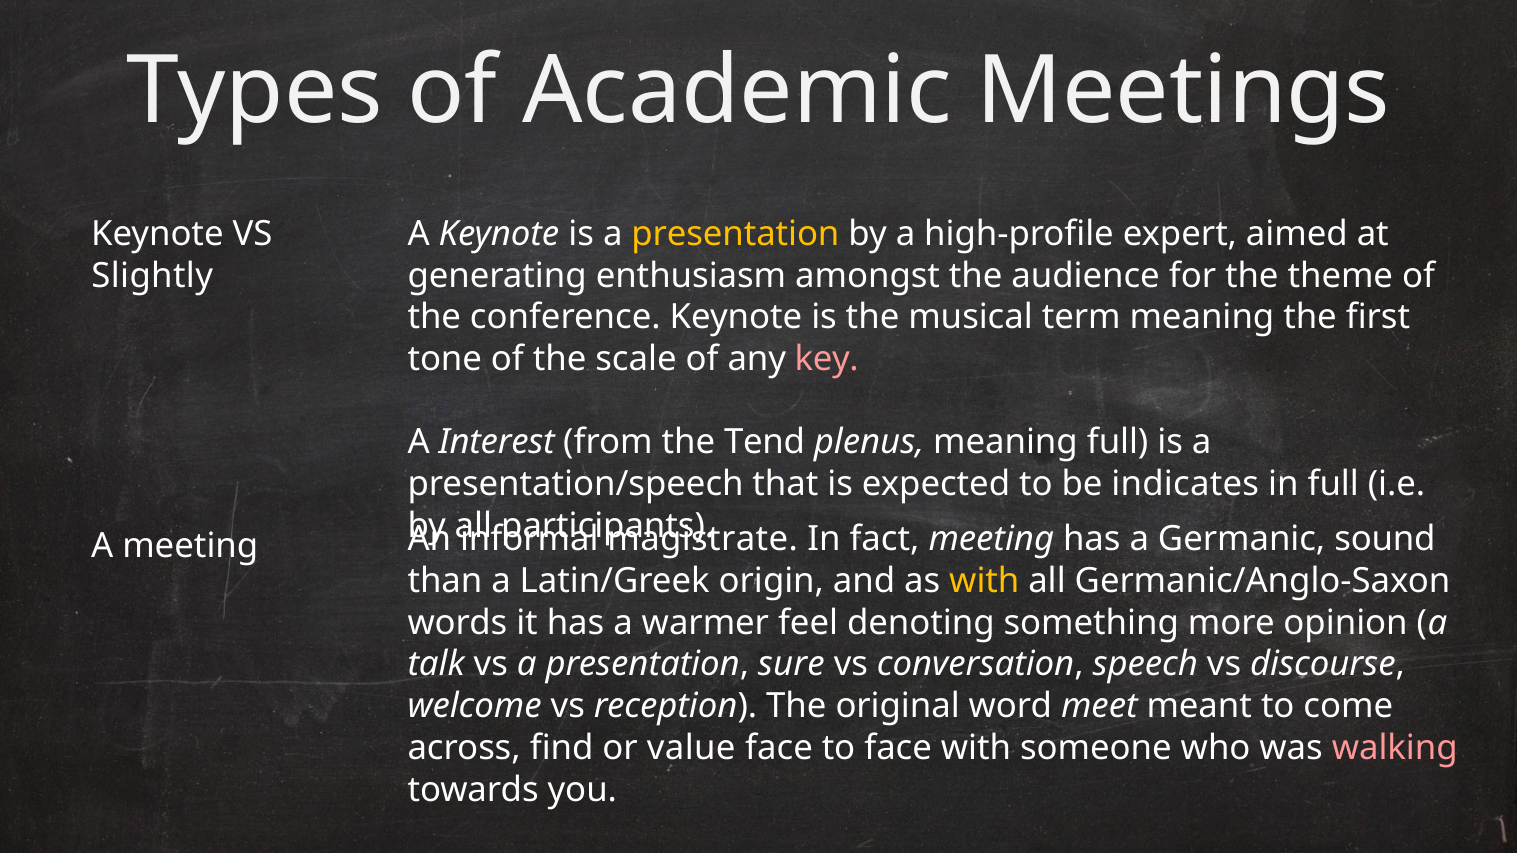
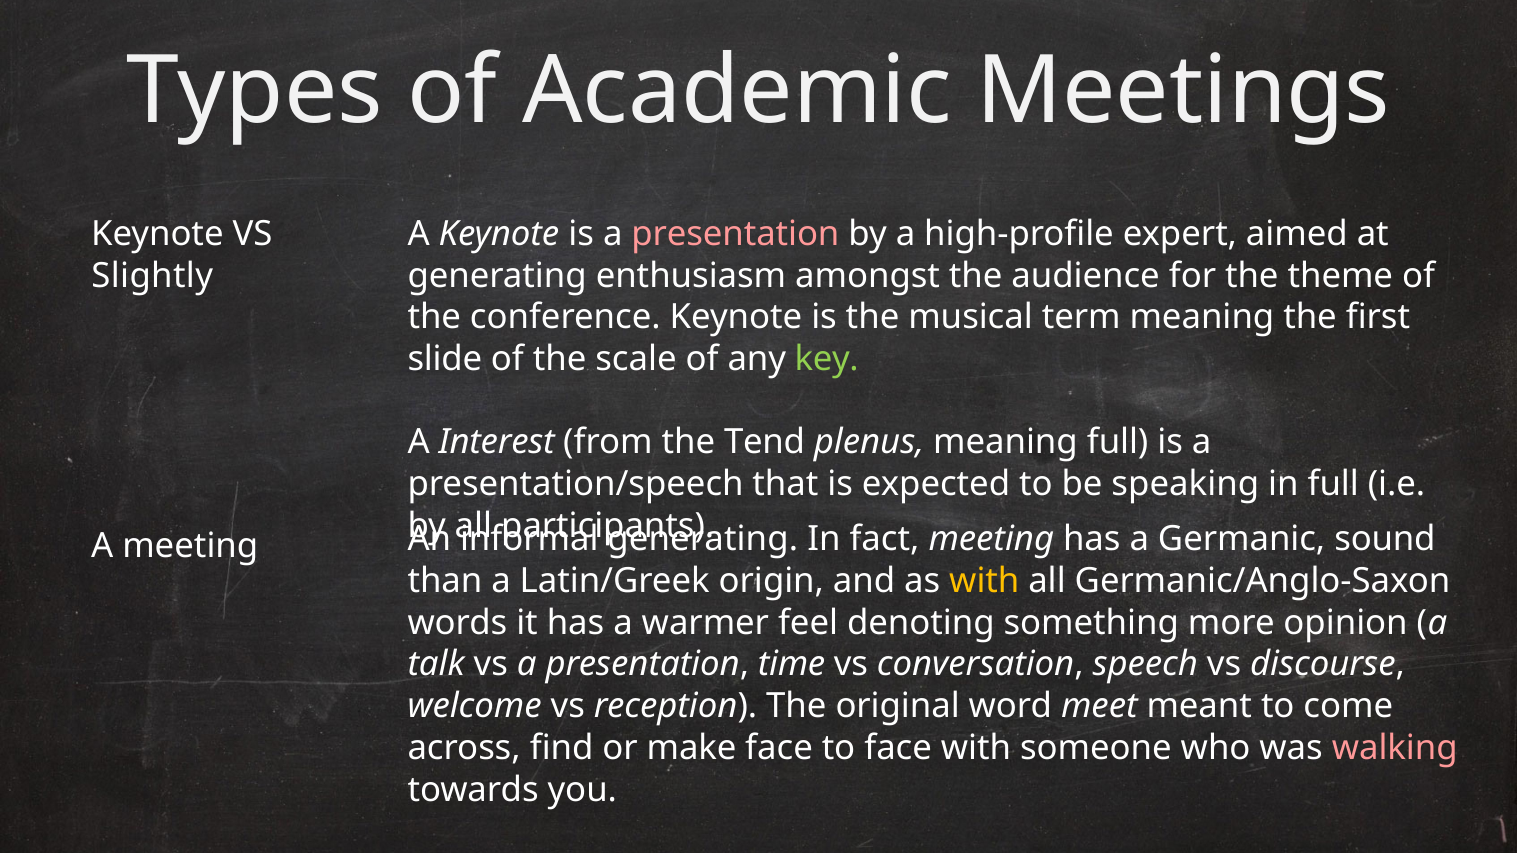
presentation colour: yellow -> pink (735, 234)
tone: tone -> slide (445, 359)
key colour: pink -> light green (827, 359)
indicates: indicates -> speaking (1185, 484)
magistrate: magistrate -> generating (703, 540)
sure: sure -> time (792, 665)
value: value -> make (692, 748)
